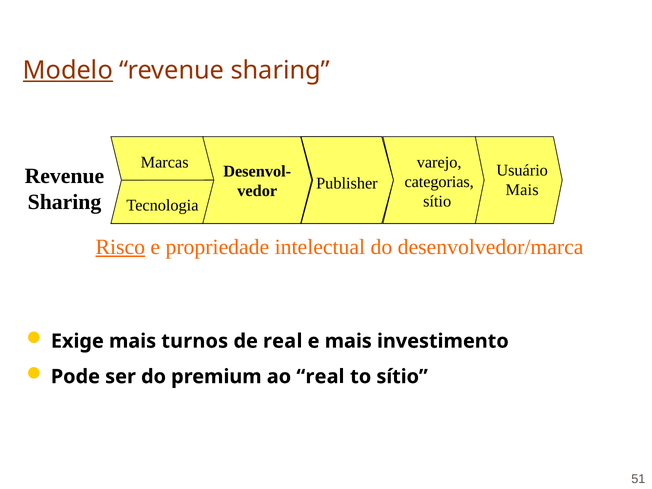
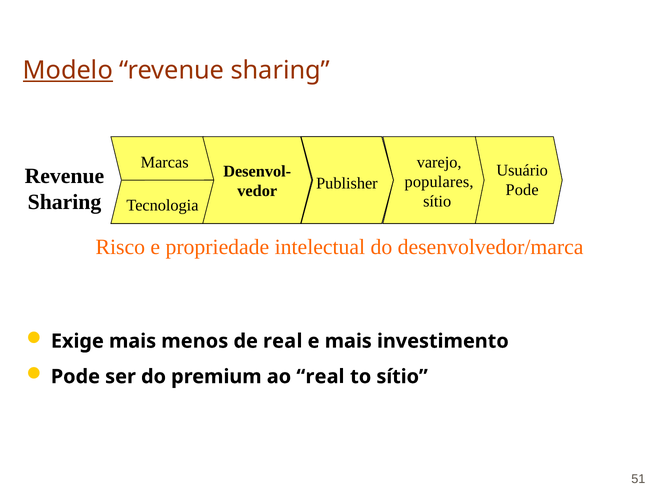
categorias: categorias -> populares (439, 182)
Mais: Mais -> Pode (522, 190)
Risco underline: present -> none (120, 247)
turnos: turnos -> menos (195, 341)
